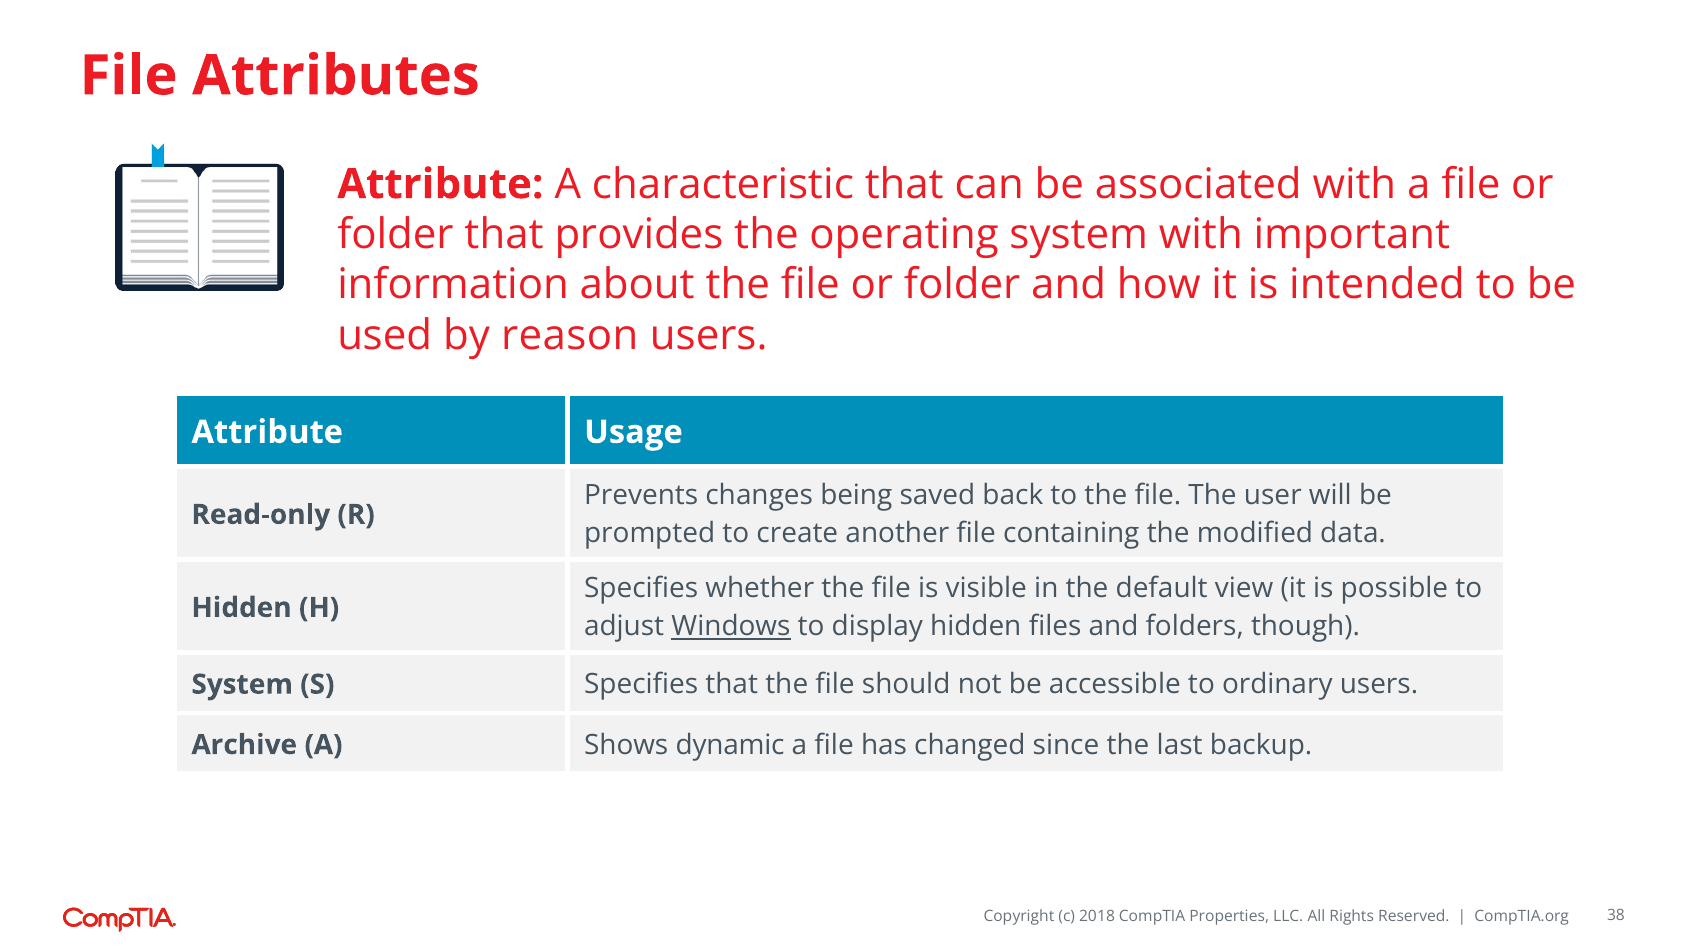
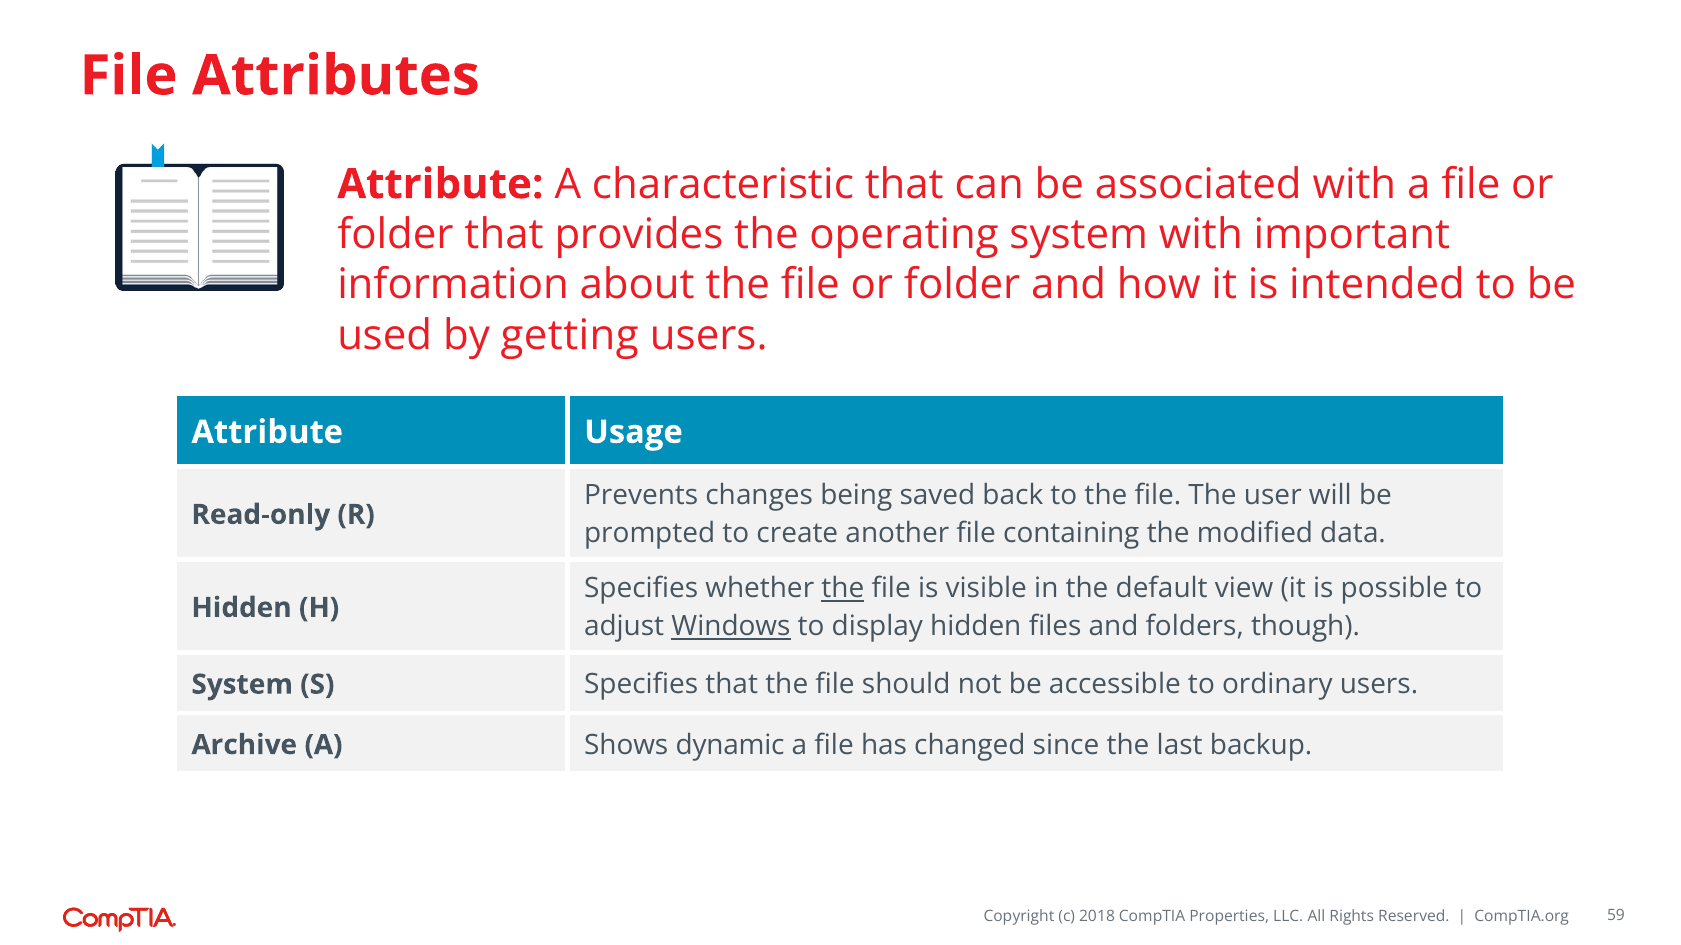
reason: reason -> getting (570, 336)
the underline: none -> present (843, 589)
38: 38 -> 59 (1616, 916)
